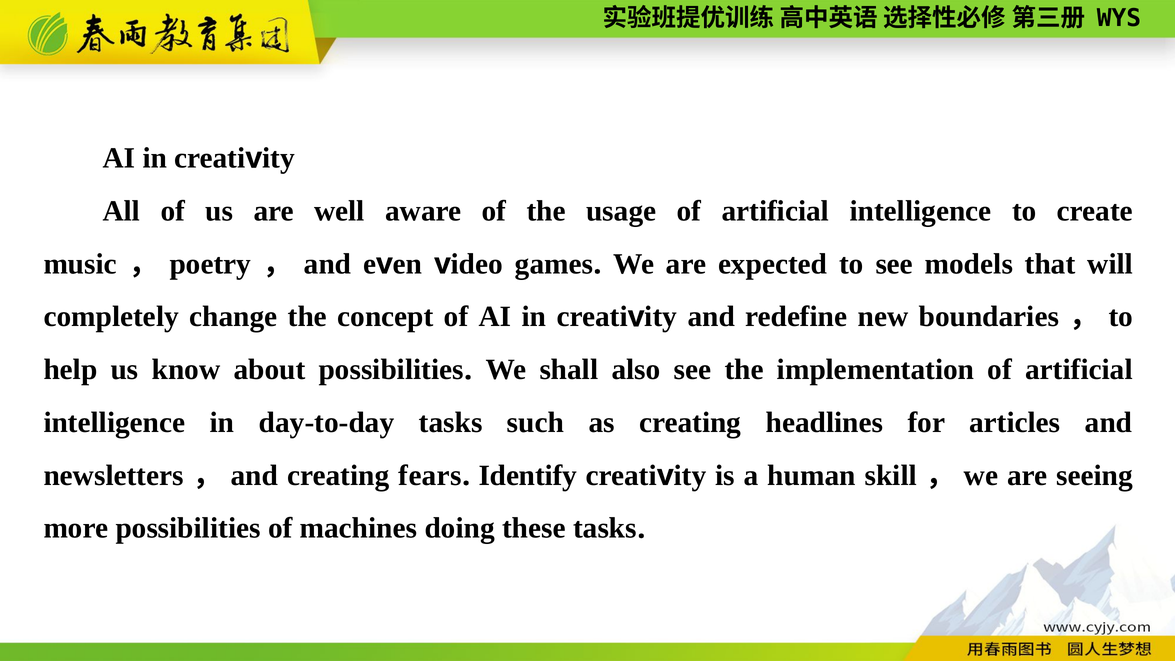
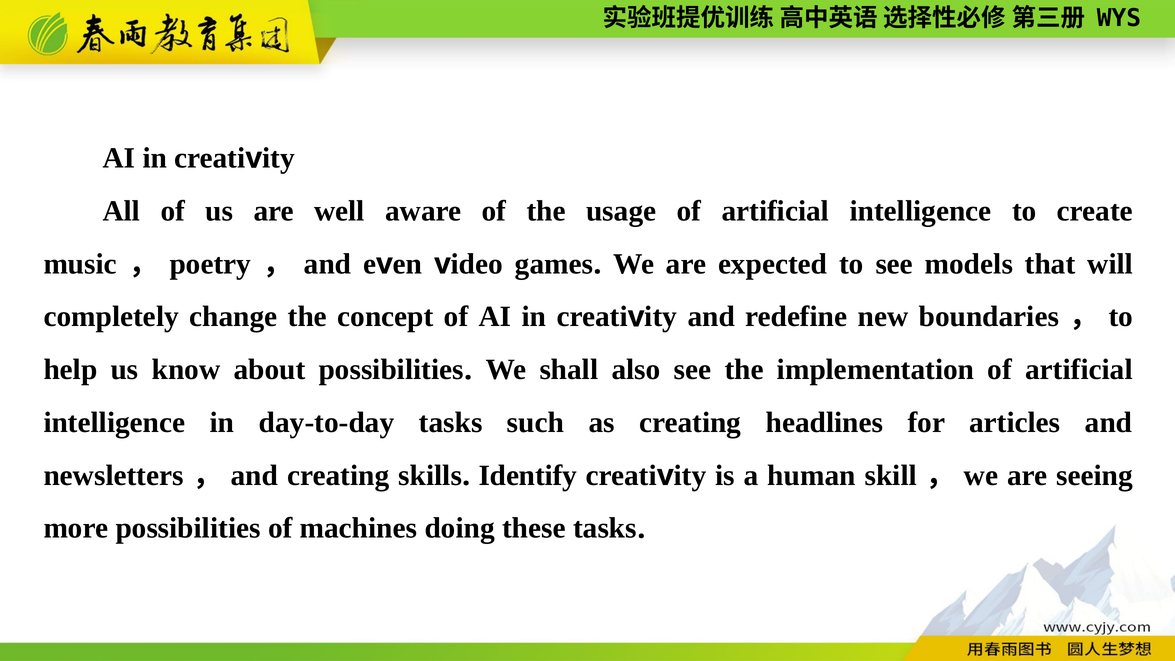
fears: fears -> skills (430, 475)
